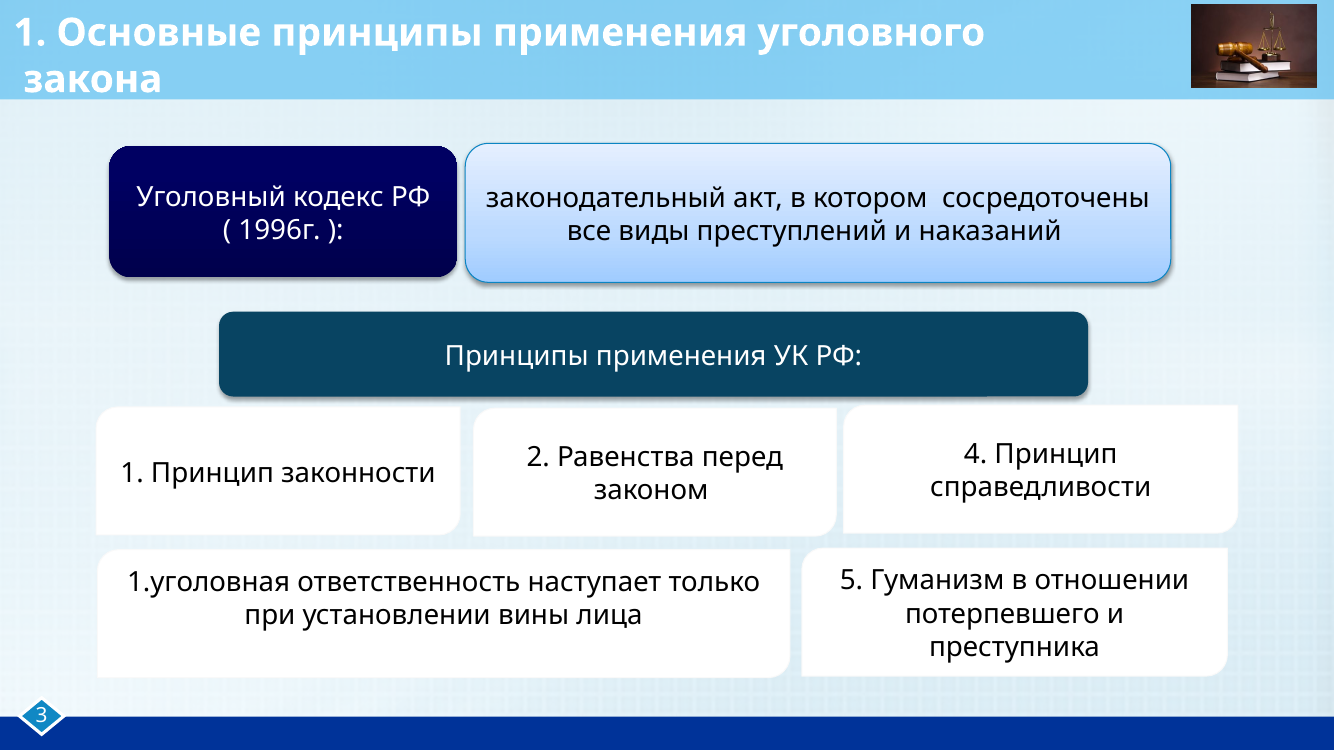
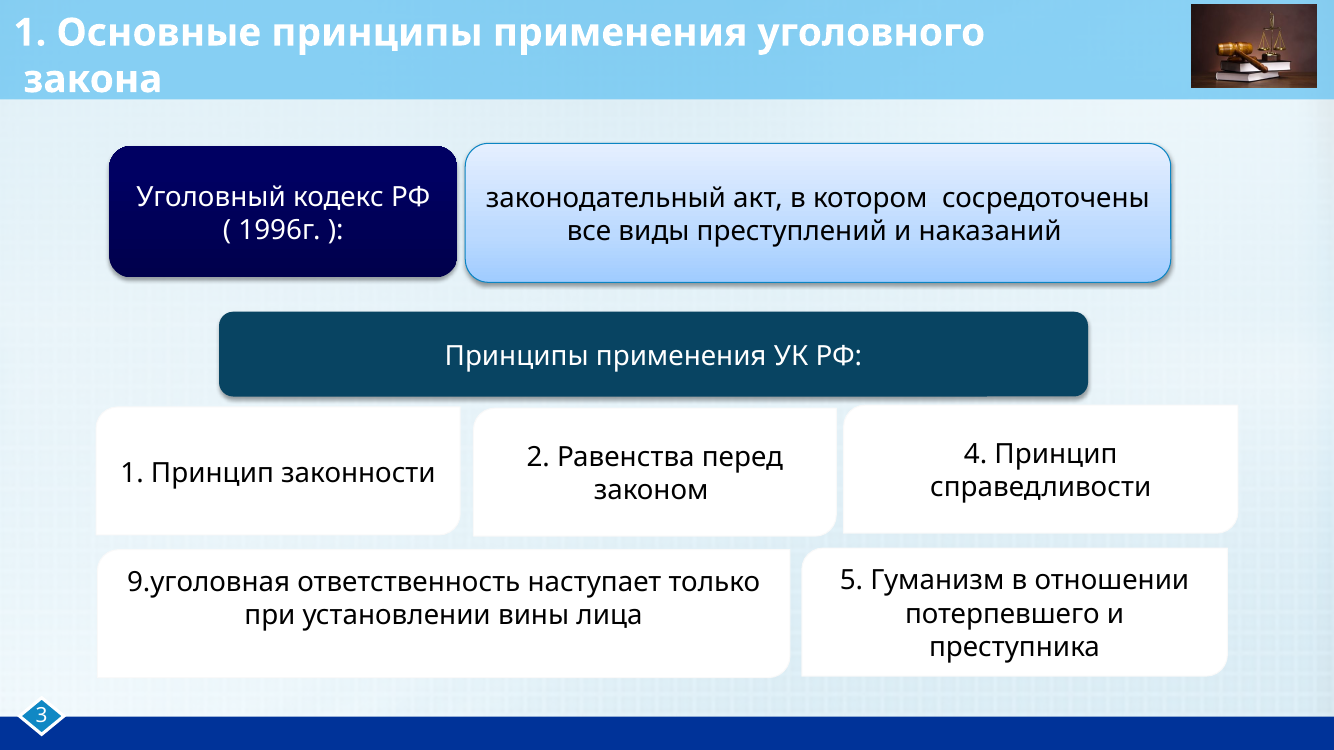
1.уголовная: 1.уголовная -> 9.уголовная (209, 582)
